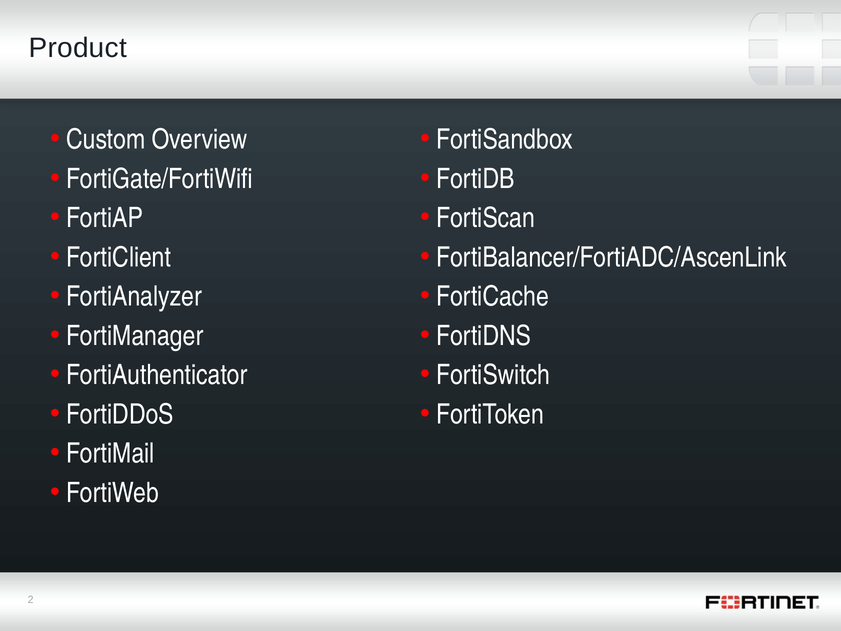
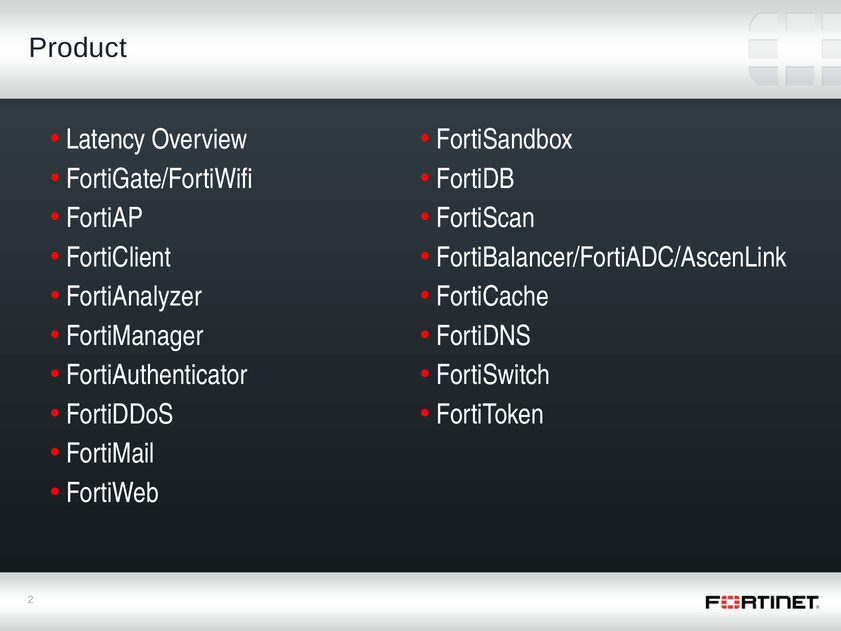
Custom: Custom -> Latency (106, 140)
